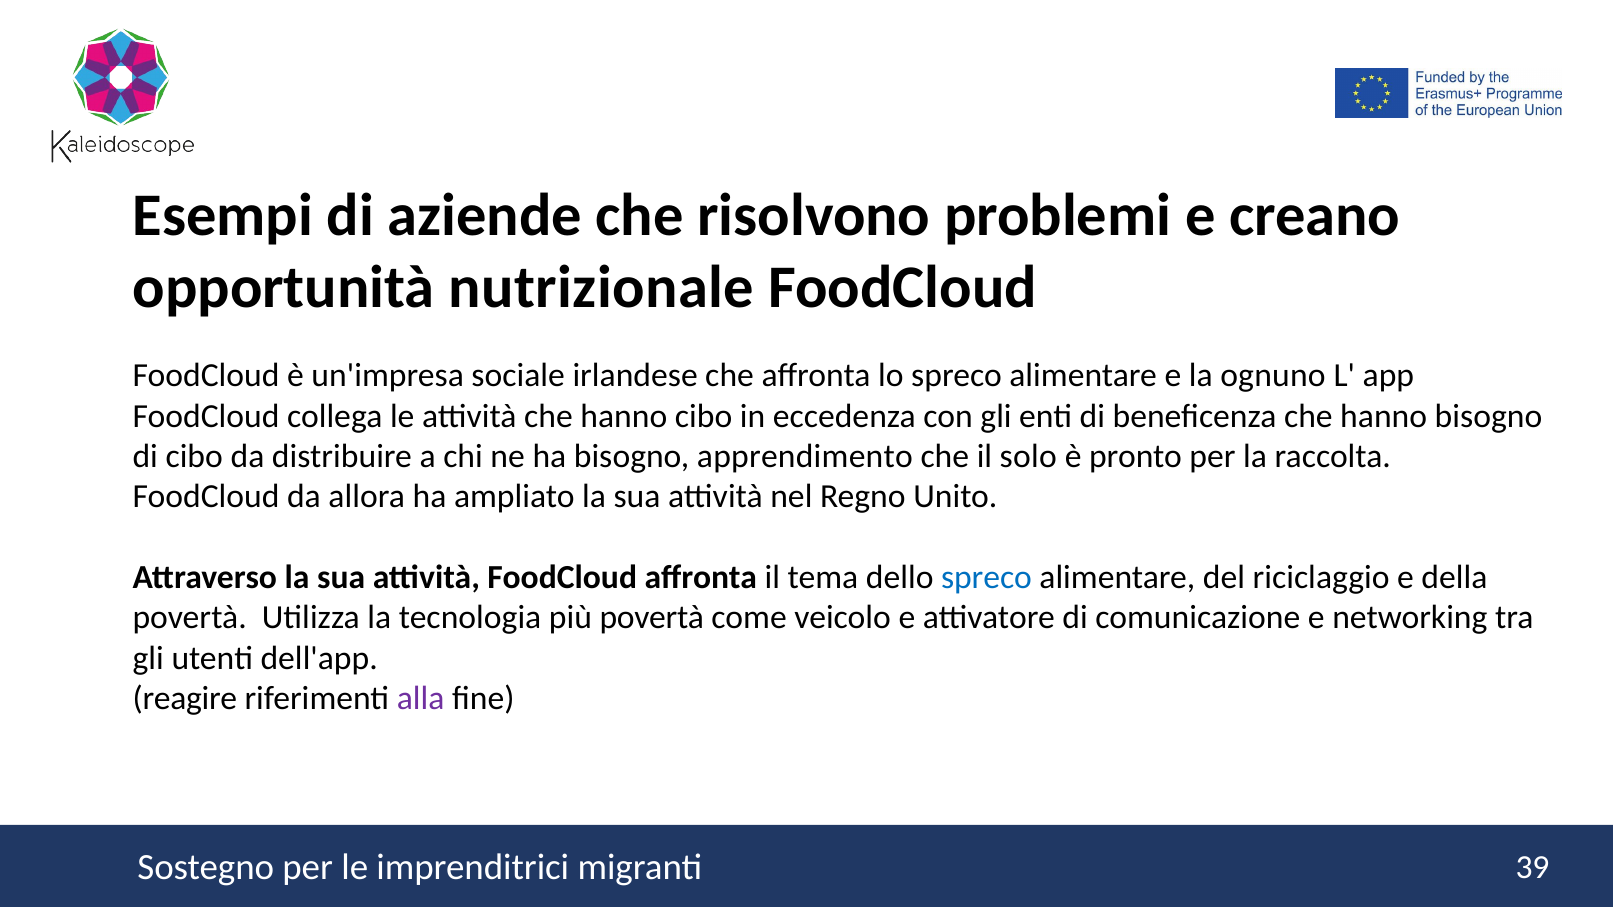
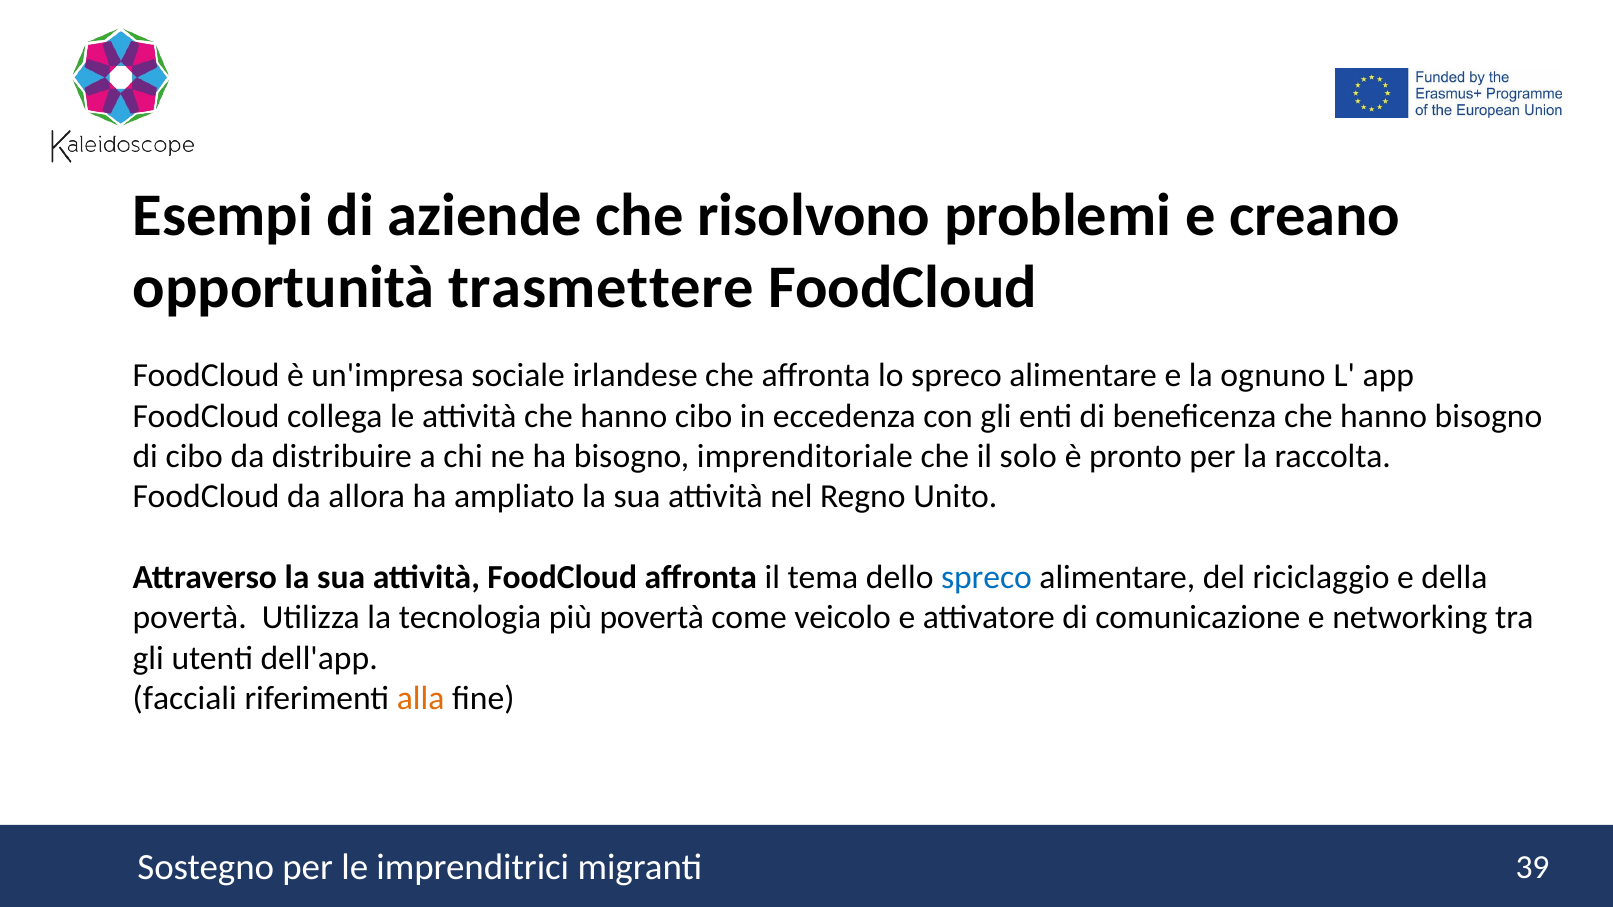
nutrizionale: nutrizionale -> trasmettere (601, 288)
apprendimento: apprendimento -> imprenditoriale (805, 457)
reagire: reagire -> facciali (185, 699)
alla colour: purple -> orange (421, 699)
